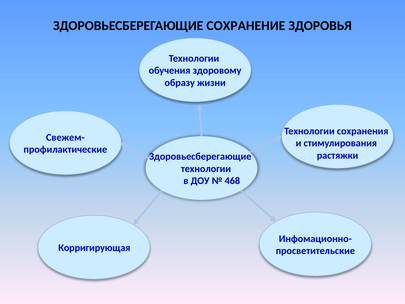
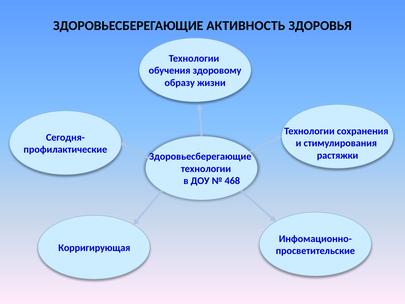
СОХРАНЕНИЕ: СОХРАНЕНИЕ -> АКТИВНОСТЬ (246, 26)
Свежем-: Свежем- -> Сегодня- (65, 137)
